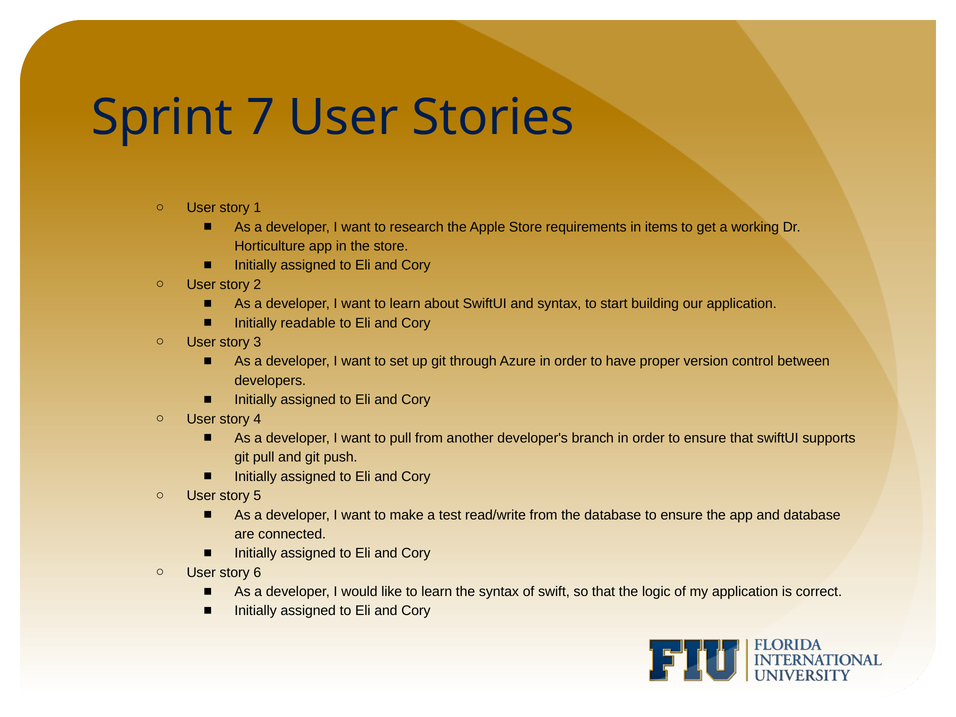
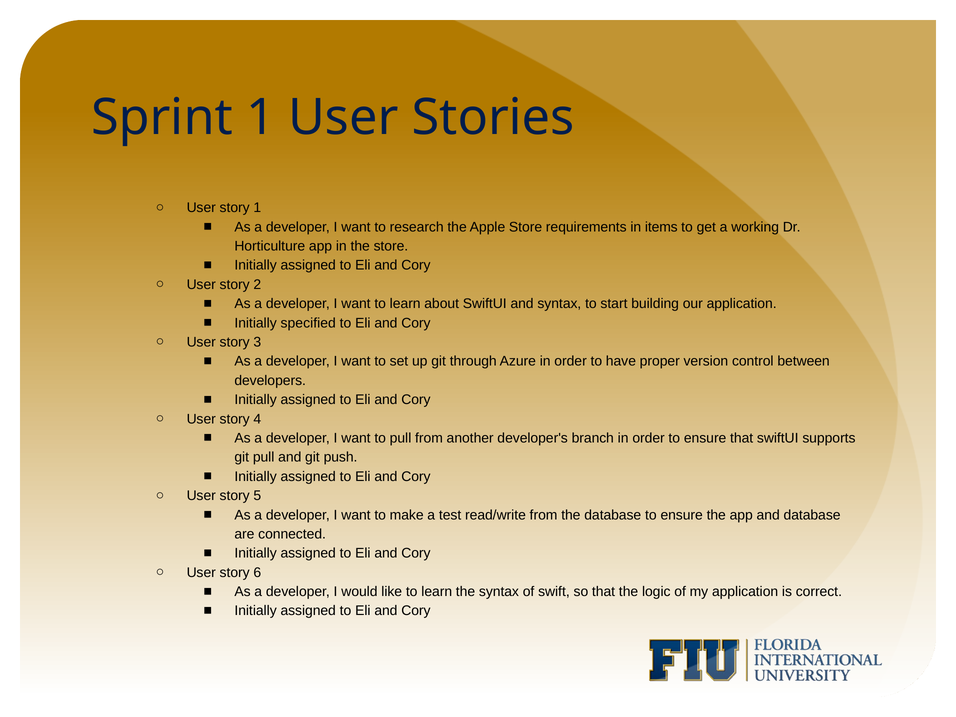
Sprint 7: 7 -> 1 (261, 117)
readable: readable -> specified (308, 323)
